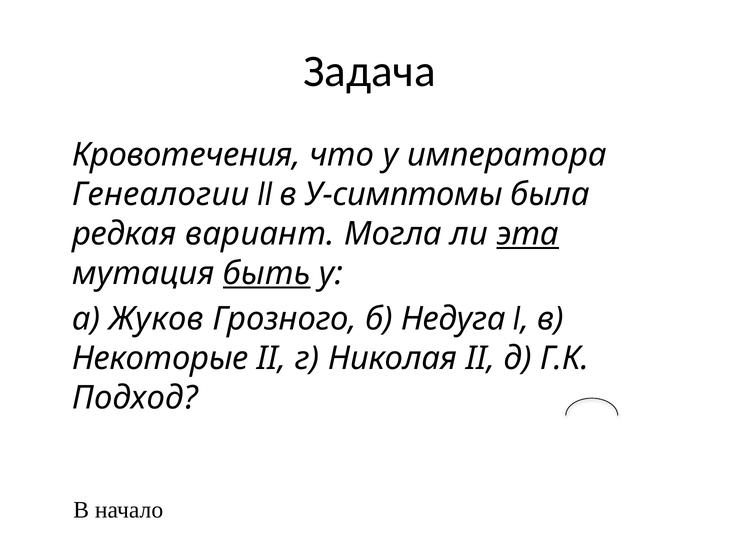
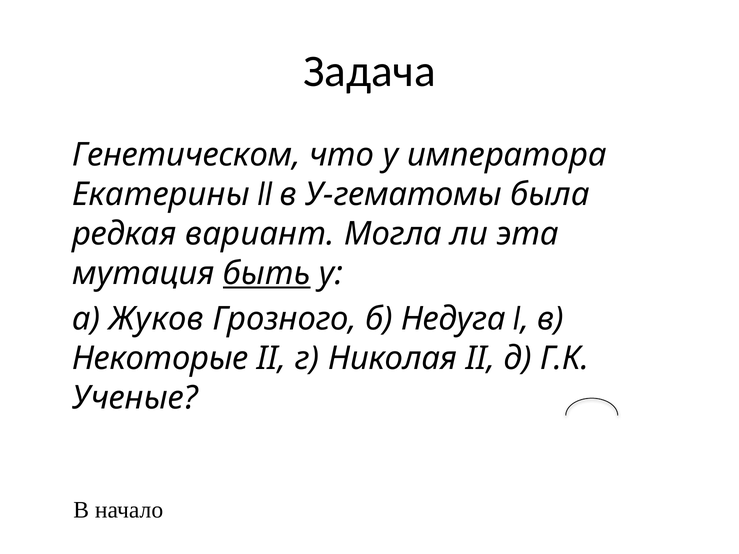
Кровотечения: Кровотечения -> Генетическом (186, 155)
Генеалогии: Генеалогии -> Екатерины (161, 194)
У-симптомы: У-симптомы -> У-гематомы (404, 194)
эта underline: present -> none (528, 234)
Подход: Подход -> Ученые (135, 398)
